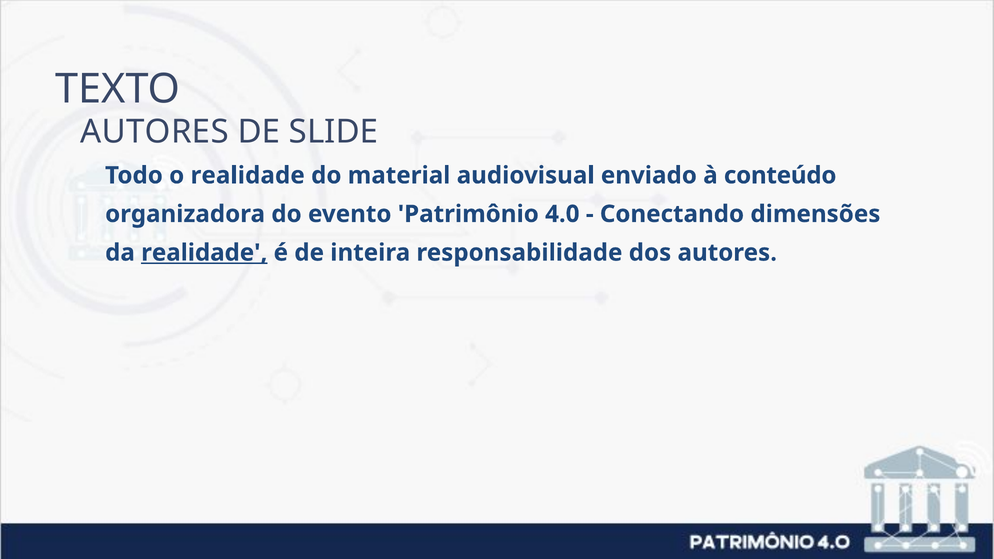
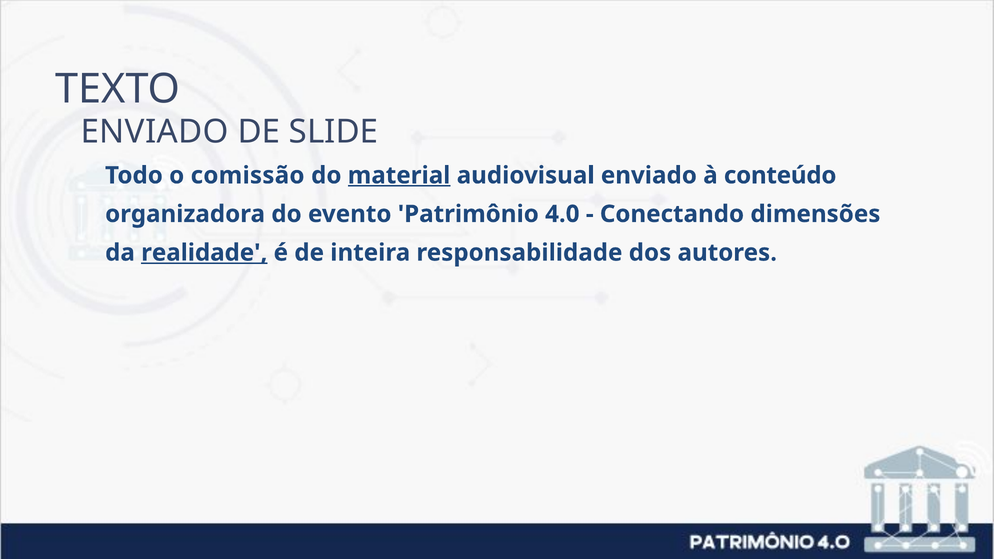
AUTORES: AUTORES -> ENVIADO (155, 132)
o realidade: realidade -> comissão (248, 175)
material underline: none -> present (399, 175)
